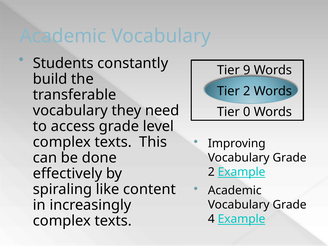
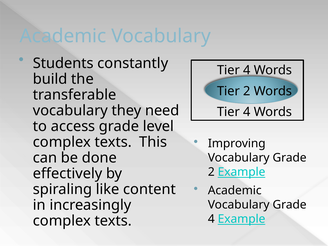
9: 9 -> 4 (247, 70)
0: 0 -> 4 (247, 112)
